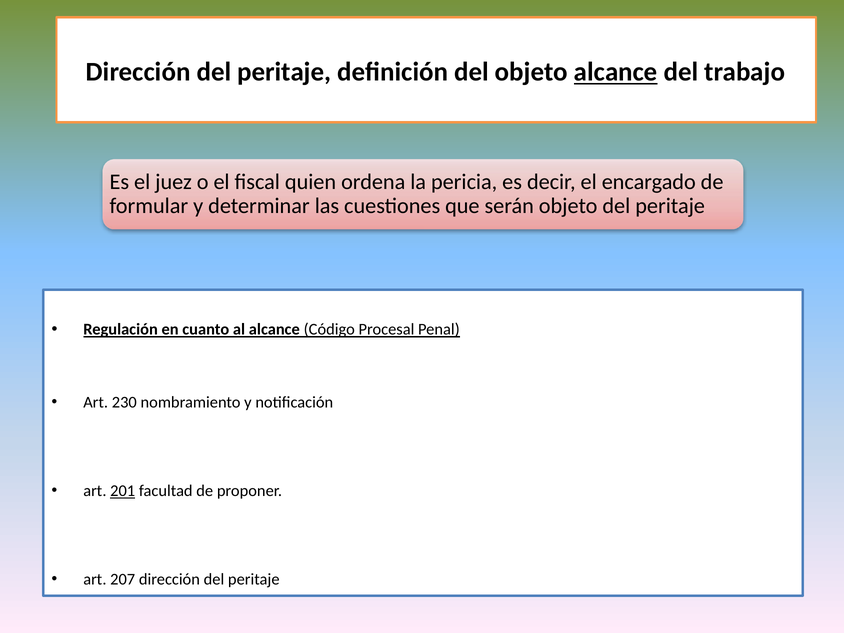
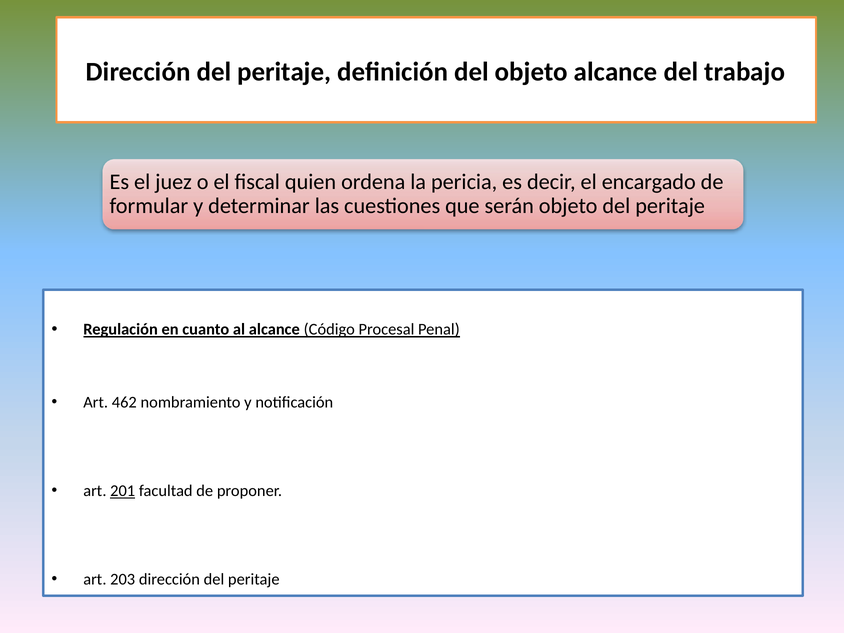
alcance underline: present -> none (616, 72)
230: 230 -> 462 (124, 402)
207: 207 -> 203 (123, 580)
